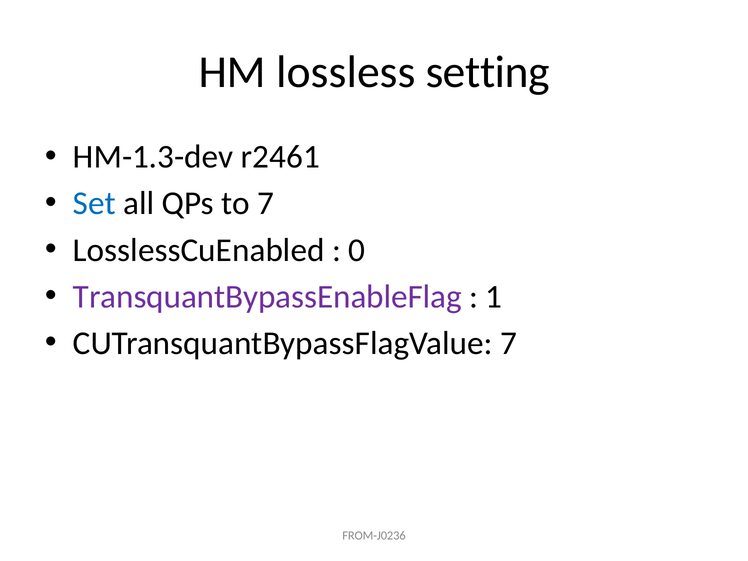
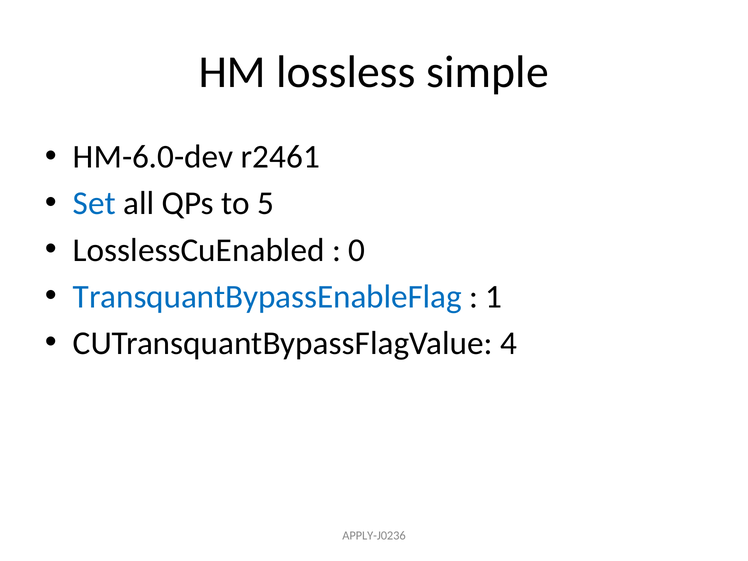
setting: setting -> simple (487, 72)
HM-1.3-dev: HM-1.3-dev -> HM-6.0-dev (153, 157)
to 7: 7 -> 5 (266, 203)
TransquantBypassEnableFlag colour: purple -> blue (267, 297)
CUTransquantBypassFlagValue 7: 7 -> 4 (509, 343)
FROM-J0236: FROM-J0236 -> APPLY-J0236 (374, 536)
